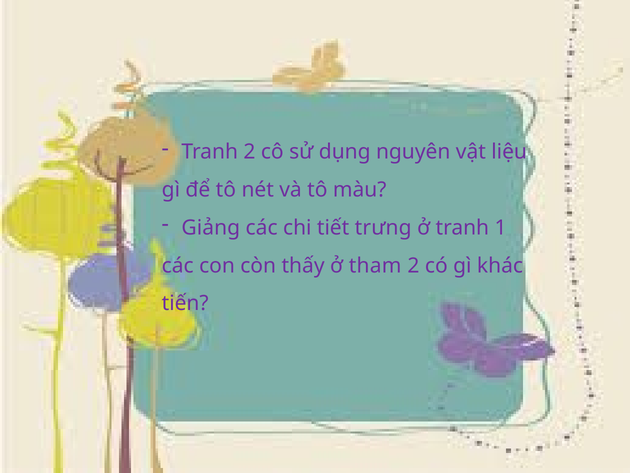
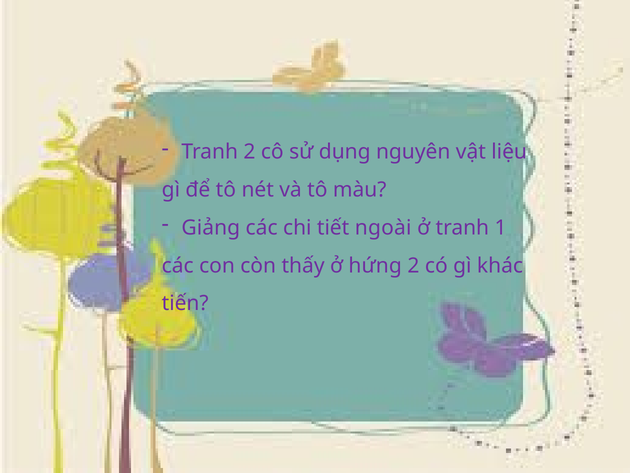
trưng: trưng -> ngoài (383, 227)
tham: tham -> hứng (375, 265)
